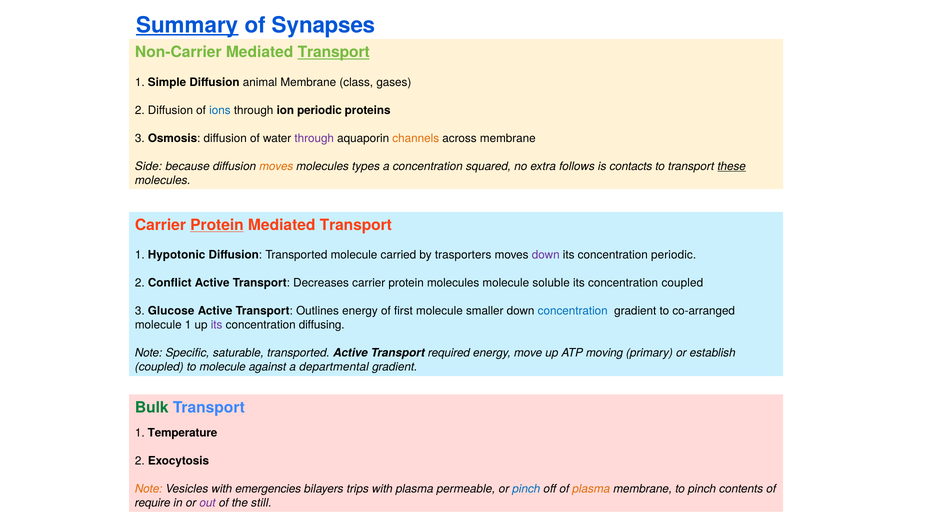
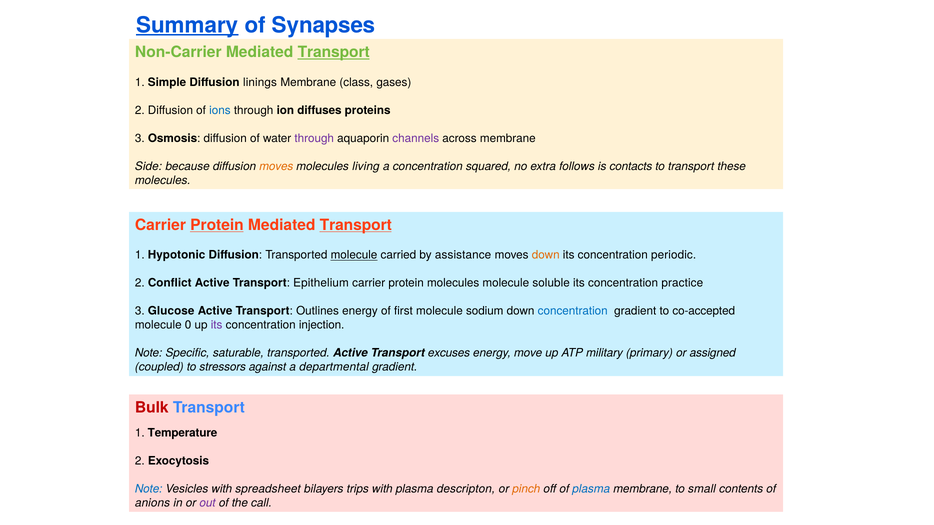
animal: animal -> linings (260, 82)
ion periodic: periodic -> diffuses (319, 110)
channels colour: orange -> purple (416, 138)
types: types -> living (366, 166)
these underline: present -> none (732, 166)
Transport underline: none -> present (356, 225)
molecule underline: none -> present (354, 255)
trasporters: trasporters -> assistance (463, 255)
down colour: purple -> orange (546, 255)
Decreases: Decreases -> Epithelium (321, 283)
concentration coupled: coupled -> practice (682, 283)
smaller: smaller -> sodium (485, 311)
co-arranged: co-arranged -> co-accepted (704, 311)
molecule 1: 1 -> 0 (188, 325)
diffusing: diffusing -> injection (322, 325)
required: required -> excuses (449, 353)
moving: moving -> military (605, 353)
establish: establish -> assigned (713, 353)
to molecule: molecule -> stressors (223, 367)
Bulk colour: green -> red (152, 408)
Note colour: orange -> blue (149, 489)
emergencies: emergencies -> spreadsheet (268, 489)
permeable: permeable -> descripton (466, 489)
pinch colour: blue -> orange (526, 489)
plasma colour: orange -> blue (591, 489)
to pinch: pinch -> small (702, 489)
require: require -> anions (153, 503)
still: still -> call (261, 503)
